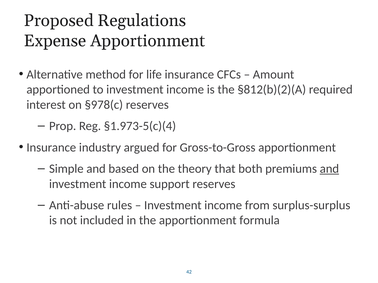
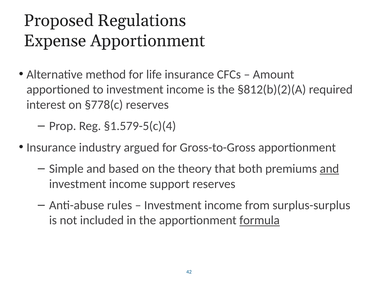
§978(c: §978(c -> §778(c (104, 105)
§1.973-5(c)(4: §1.973-5(c)(4 -> §1.579-5(c)(4 (140, 126)
formula underline: none -> present (260, 221)
